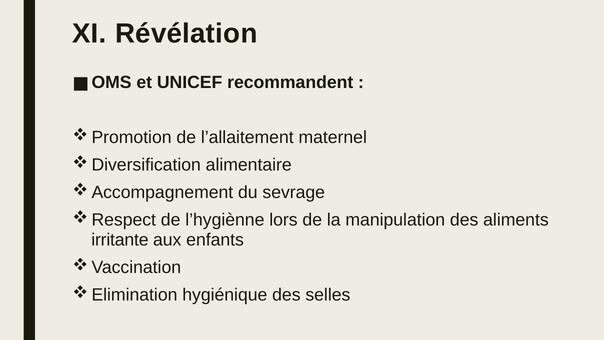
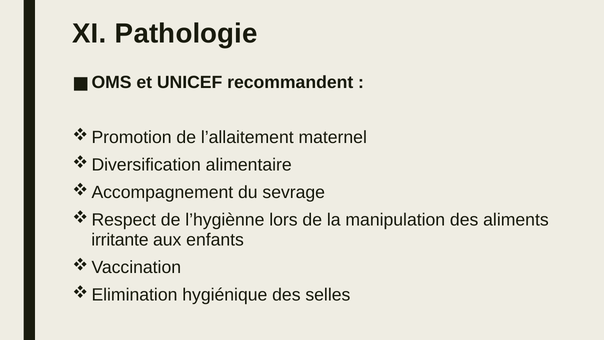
Révélation: Révélation -> Pathologie (186, 34)
